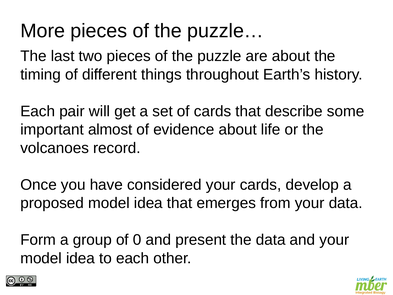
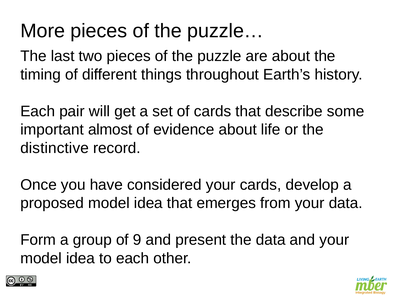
volcanoes: volcanoes -> distinctive (55, 148)
0: 0 -> 9 (137, 240)
